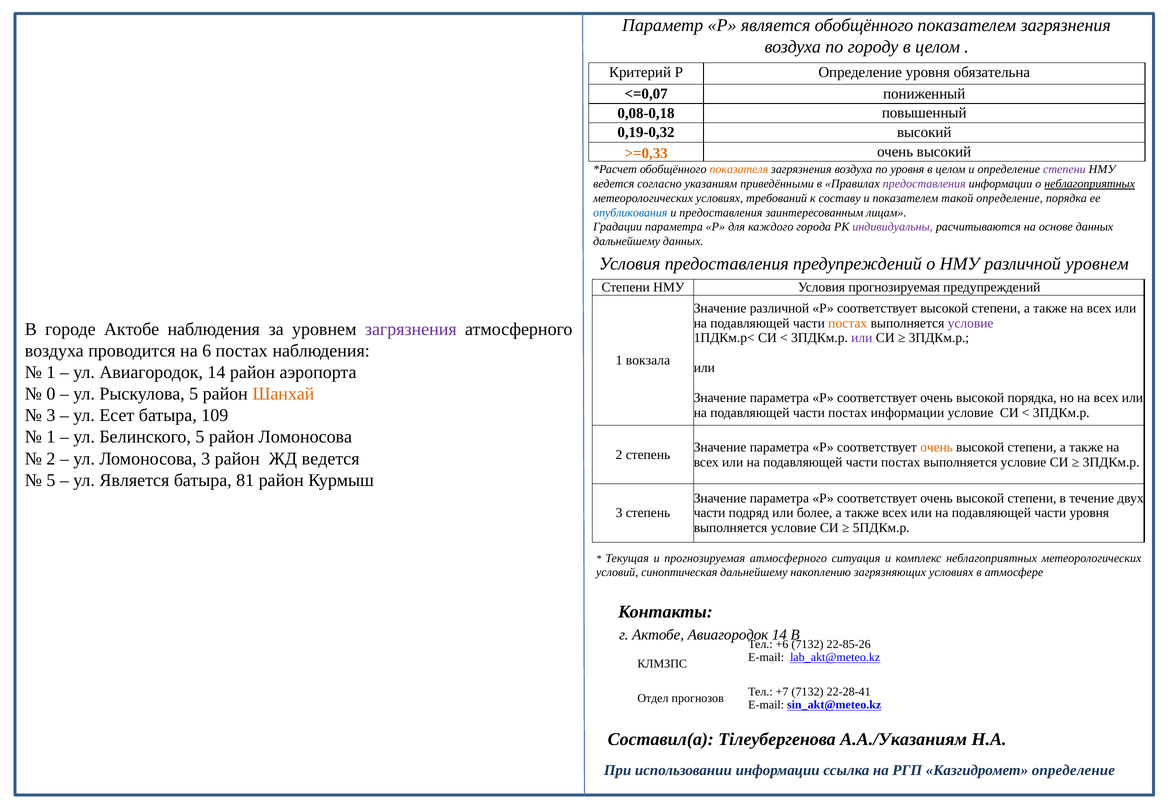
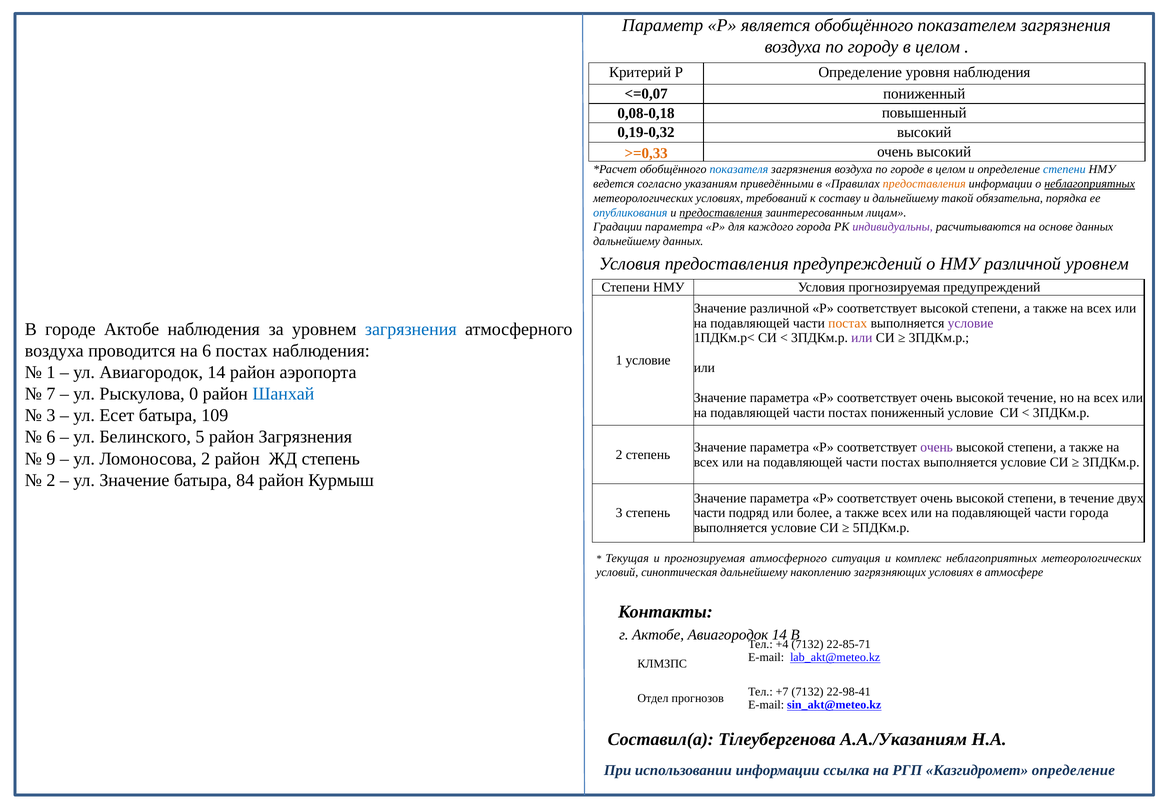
уровня обязательна: обязательна -> наблюдения (992, 72)
показателя colour: orange -> blue (739, 170)
по уровня: уровня -> городе (907, 170)
степени colour: purple -> blue (1064, 170)
предоставления colour: purple -> orange (924, 184)
и показателем: показателем -> дальнейшему (905, 198)
такой определение: определение -> обязательна (1010, 198)
предоставления underline: none -> present (721, 213)
загрязнения colour: purple -> blue (411, 329)
1 вокзала: вокзала -> условие (648, 361)
0: 0 -> 7 (51, 394)
Рыскулова 5: 5 -> 0 (194, 394)
Шанхай colour: orange -> blue (283, 394)
высокой порядка: порядка -> течение (1032, 398)
постах информации: информации -> пониженный (908, 413)
1: 1 -> 6 (51, 437)
район Ломоносова: Ломоносова -> Загрязнения (305, 437)
очень colour: orange -> purple (937, 447)
2: 2 -> 9 (51, 459)
Ломоносова 3: 3 -> 2 (206, 459)
ЖД ведется: ведется -> степень (331, 459)
5: 5 -> 2 (51, 480)
ул Является: Является -> Значение (134, 480)
81: 81 -> 84 (245, 480)
части уровня: уровня -> города (1089, 513)
+6: +6 -> +4 (782, 644)
22-85-26: 22-85-26 -> 22-85-71 (849, 644)
22-28-41: 22-28-41 -> 22-98-41 (849, 692)
